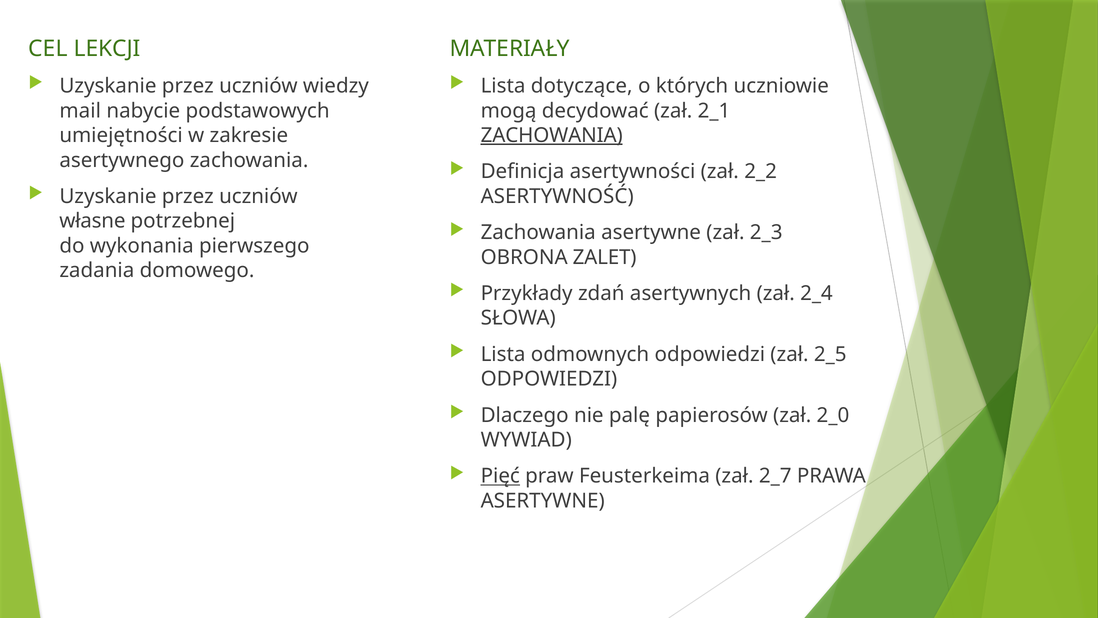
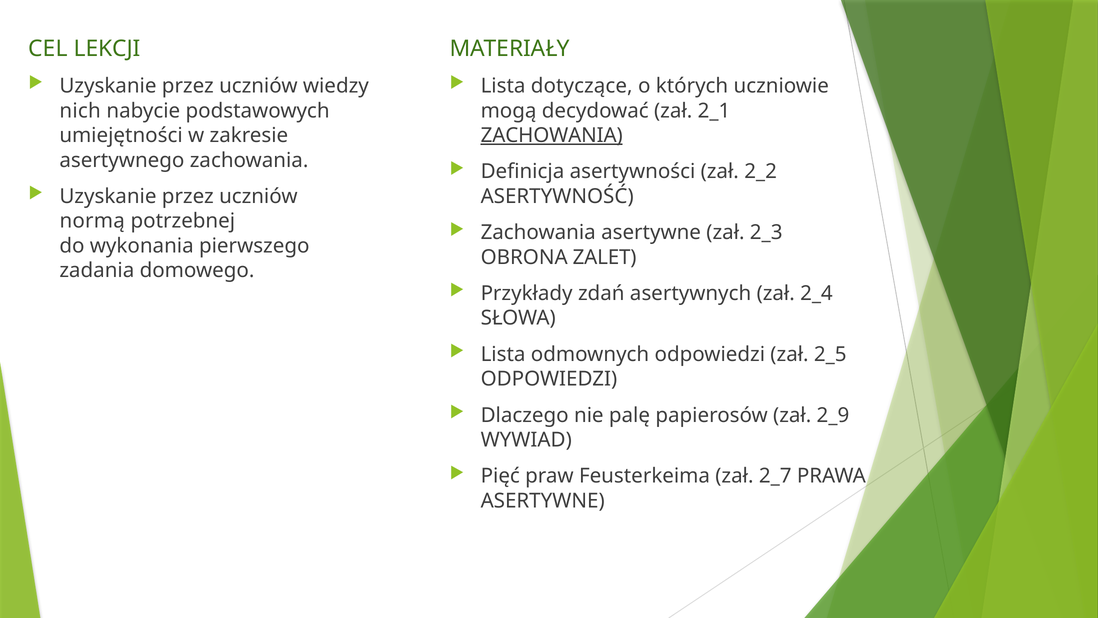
mail: mail -> nich (80, 111)
własne: własne -> normą (92, 221)
2_0: 2_0 -> 2_9 (833, 415)
Pięć underline: present -> none (500, 476)
